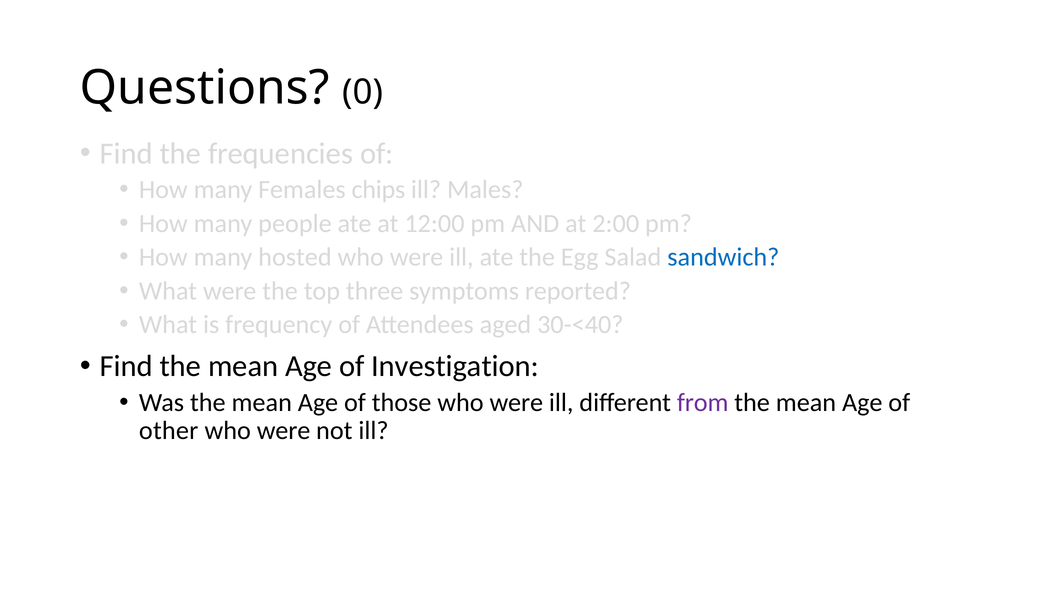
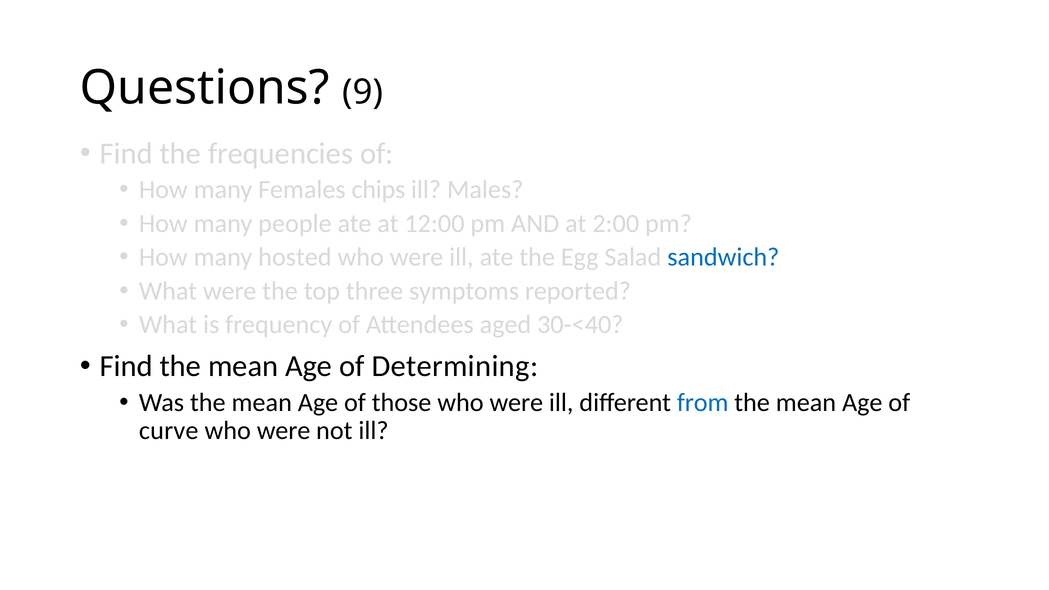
0: 0 -> 9 (363, 92)
Investigation: Investigation -> Determining (455, 366)
from colour: purple -> blue (703, 403)
other: other -> curve (169, 431)
